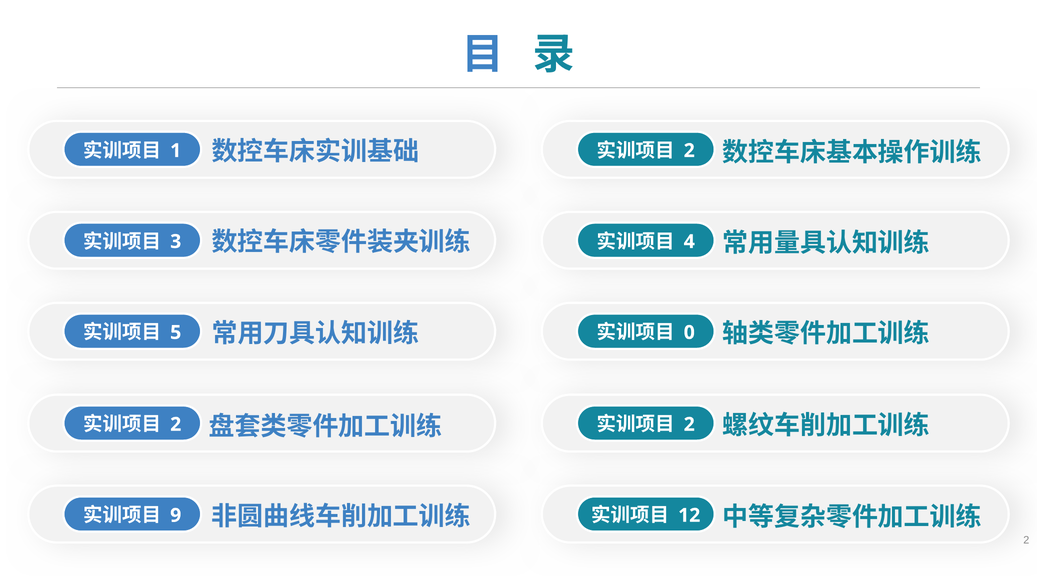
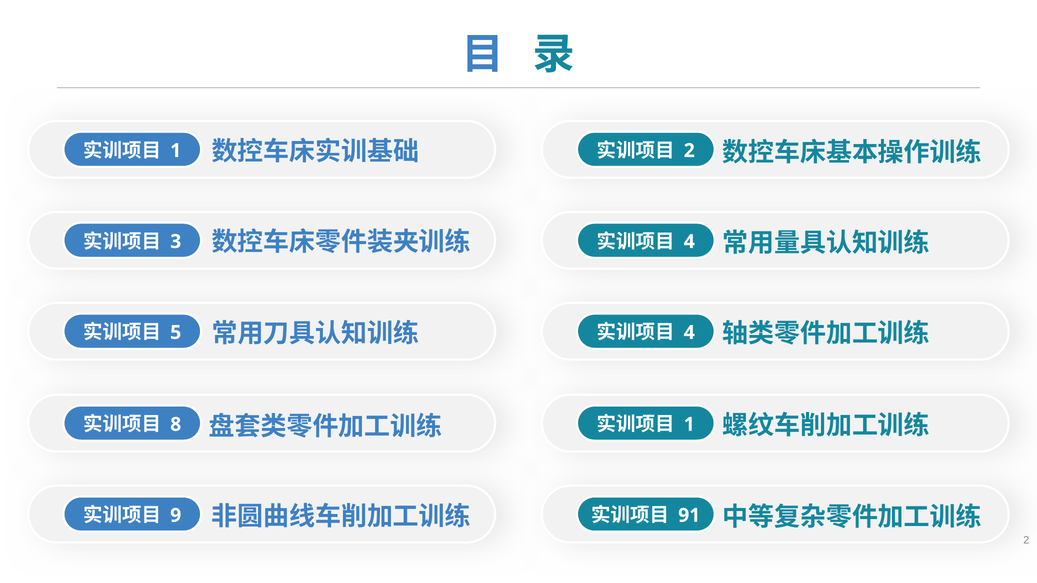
0: 0 -> 4 (689, 333)
2: 2 -> 8 (176, 425)
2: 2 -> 1 (689, 425)
12: 12 -> 91 (689, 516)
